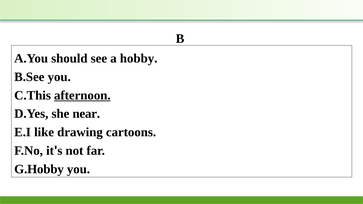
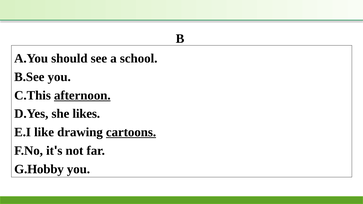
hobby: hobby -> school (139, 59)
near: near -> likes (86, 114)
cartoons underline: none -> present (131, 132)
